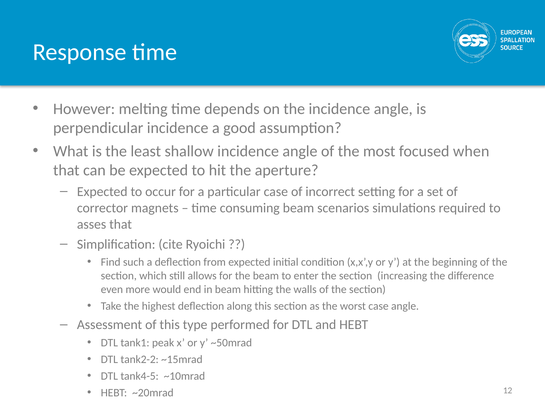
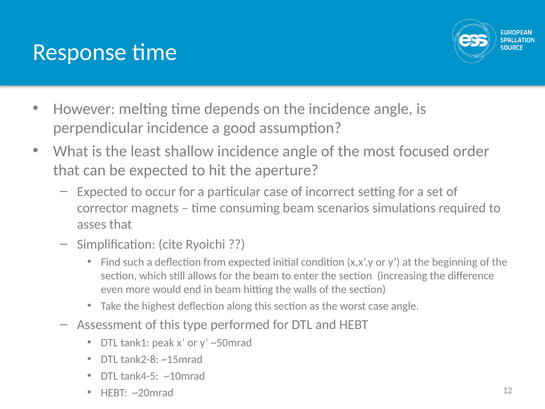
when: when -> order (471, 151)
tank2-2: tank2-2 -> tank2-8 (140, 359)
